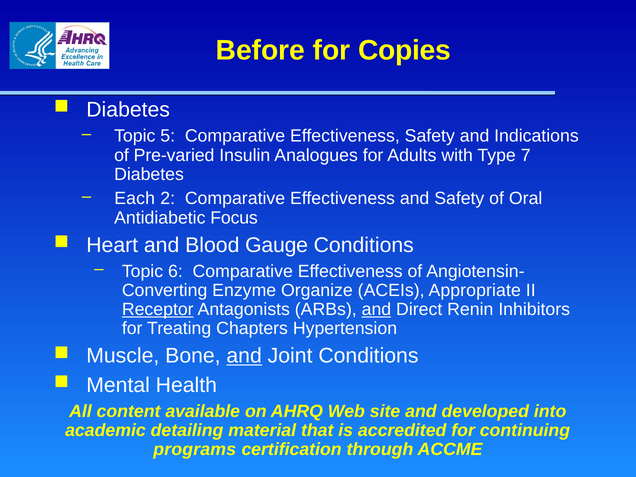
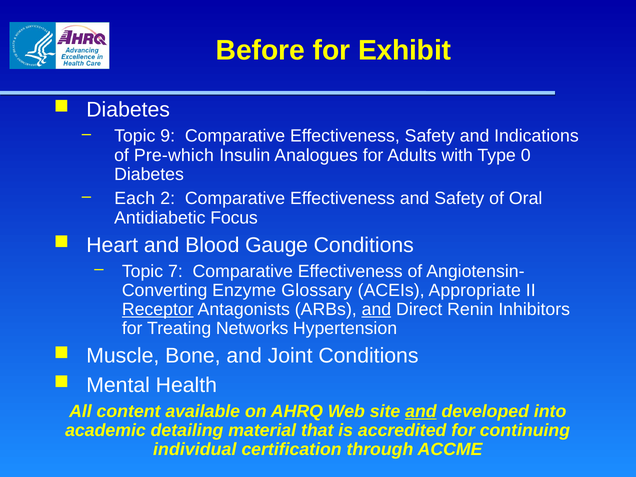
Copies: Copies -> Exhibit (405, 50)
5: 5 -> 9 (168, 136)
Pre-varied: Pre-varied -> Pre-which (174, 155)
7: 7 -> 0 (526, 155)
6: 6 -> 7 (175, 271)
Organize: Organize -> Glossary (317, 290)
Chapters: Chapters -> Networks (252, 329)
and underline: present -> none (244, 356)
and underline: none -> present (421, 411)
programs: programs -> individual (195, 450)
